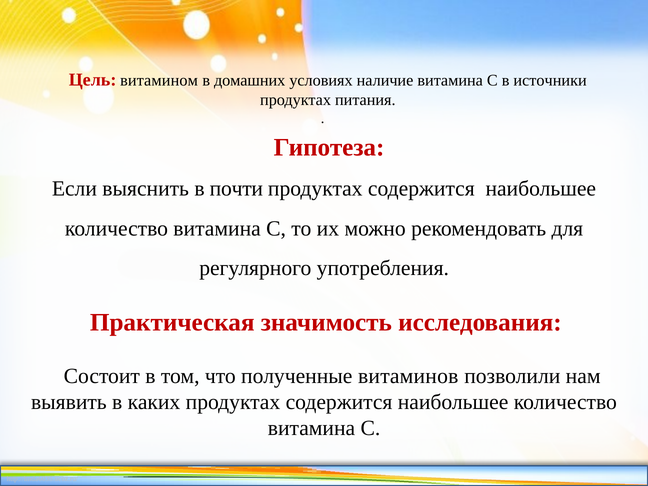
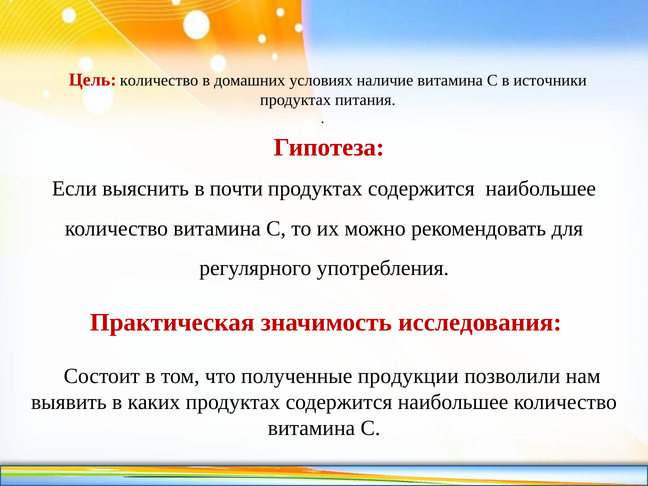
Цель витамином: витамином -> количество (159, 80)
витаминов: витаминов -> продукции (408, 376)
